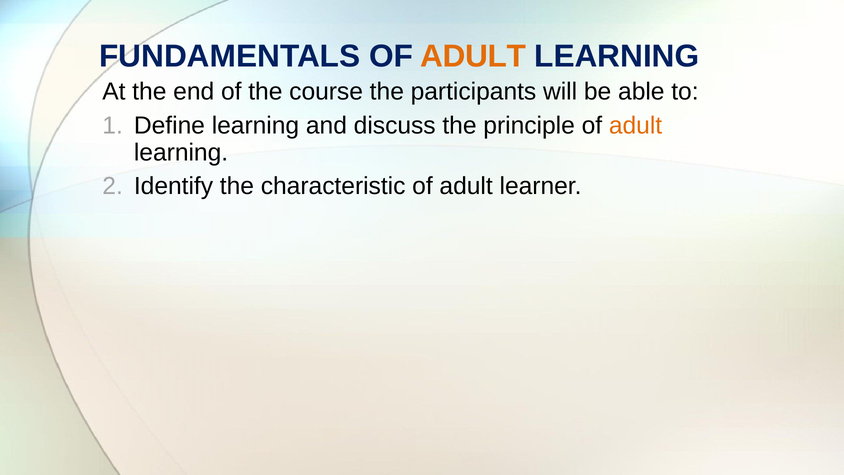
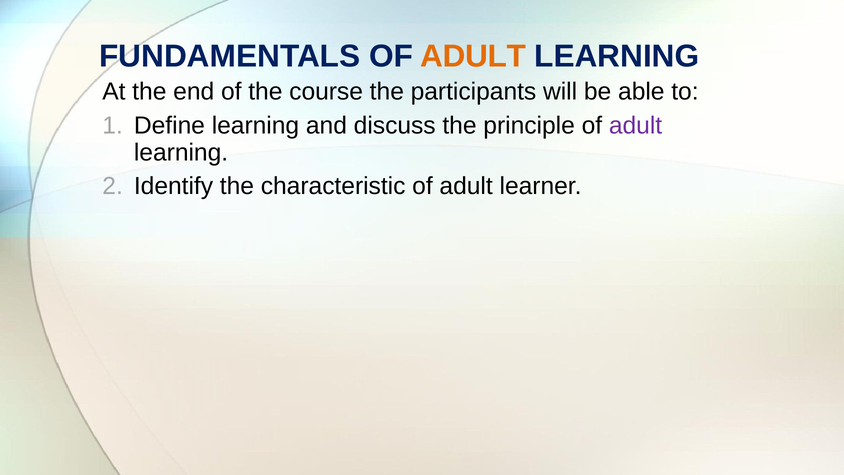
adult colour: orange -> purple (636, 126)
